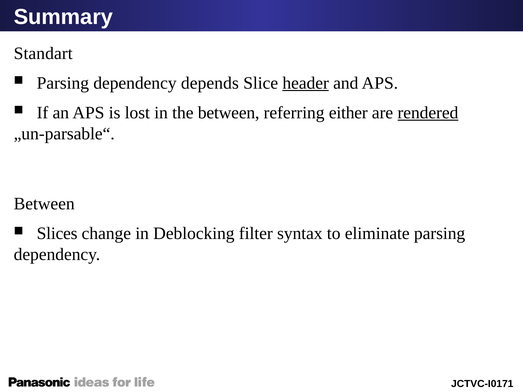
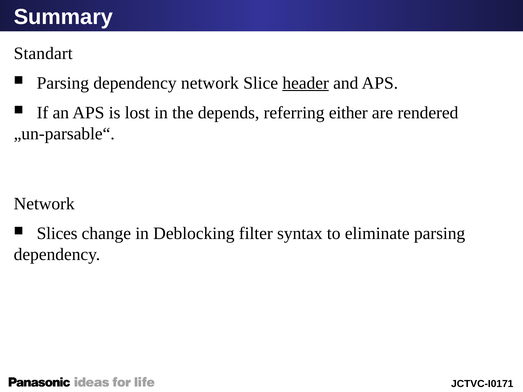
dependency depends: depends -> network (210, 83)
the between: between -> depends (229, 113)
rendered underline: present -> none (428, 113)
Between: Between -> Network (44, 204)
